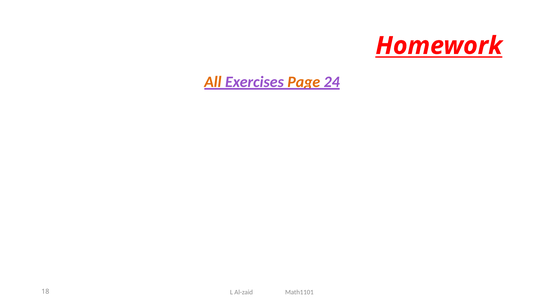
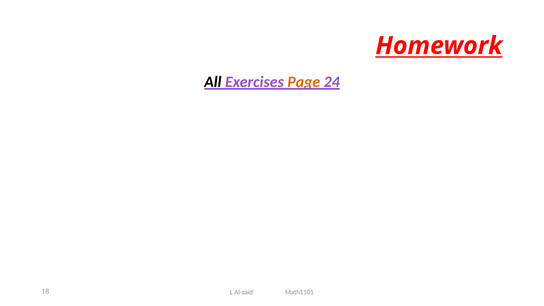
All colour: orange -> black (213, 82)
